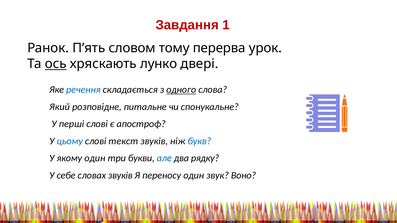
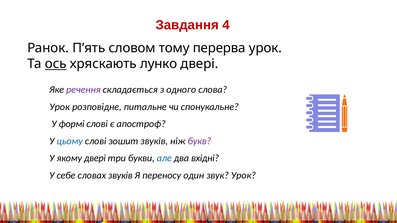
1: 1 -> 4 (226, 25)
речення colour: blue -> purple (83, 90)
одного underline: present -> none (181, 90)
Який: Який -> Урок (60, 107)
перші: перші -> формі (72, 124)
текст: текст -> зошит (123, 141)
букв colour: blue -> purple (199, 141)
якому один: один -> двері (95, 158)
рядку: рядку -> вхідні (205, 158)
звук Воно: Воно -> Урок (243, 176)
